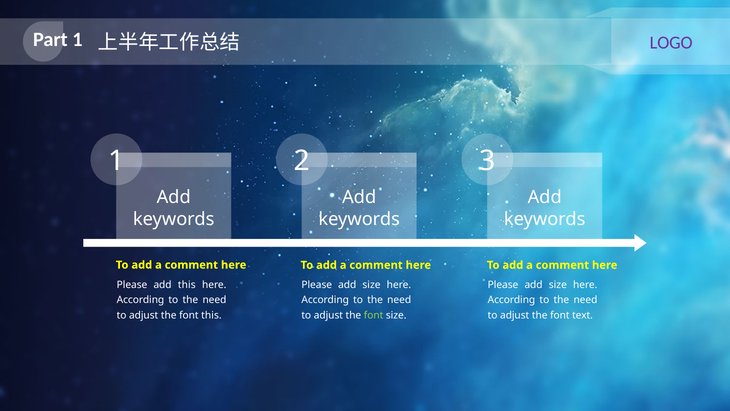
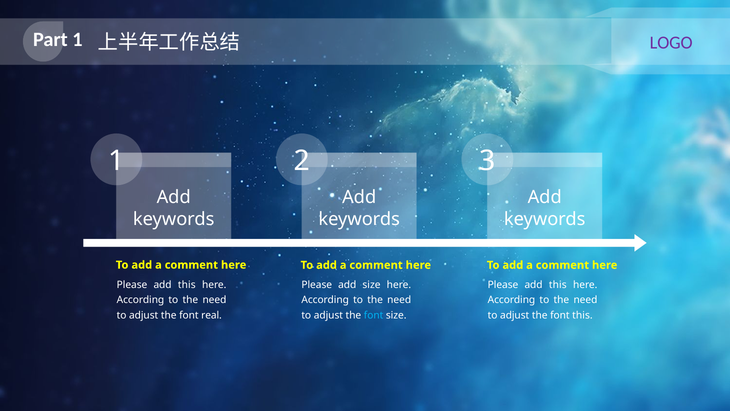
size: size -> this (558, 285)
font this: this -> real (212, 315)
font colour: light green -> light blue (374, 315)
font text: text -> this (582, 315)
